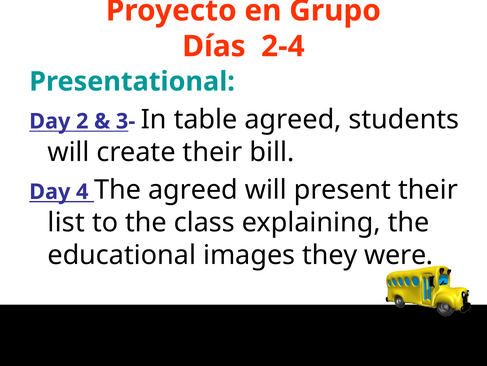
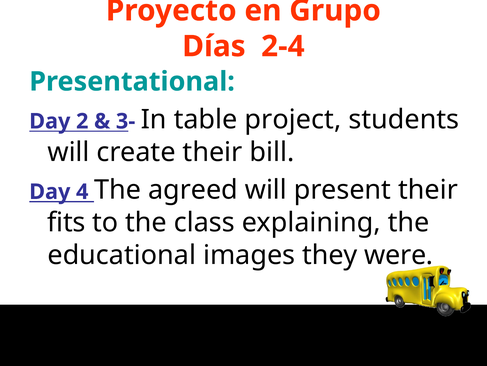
table agreed: agreed -> project (293, 119)
list: list -> fits (66, 222)
